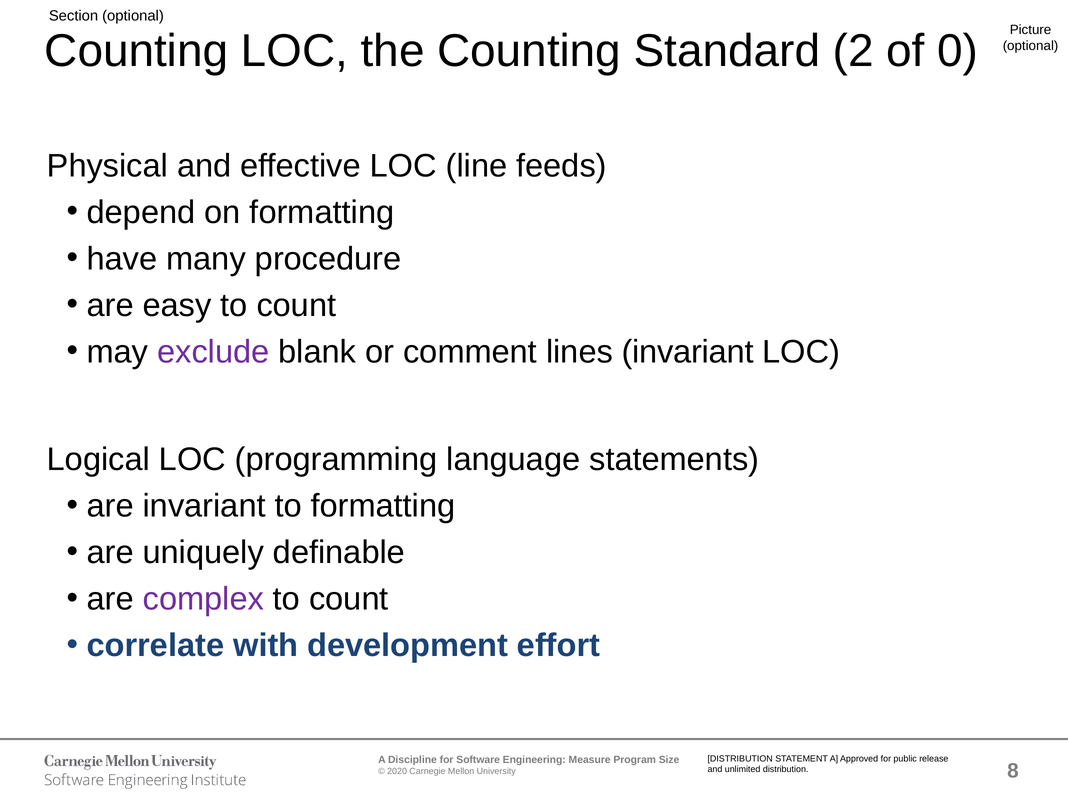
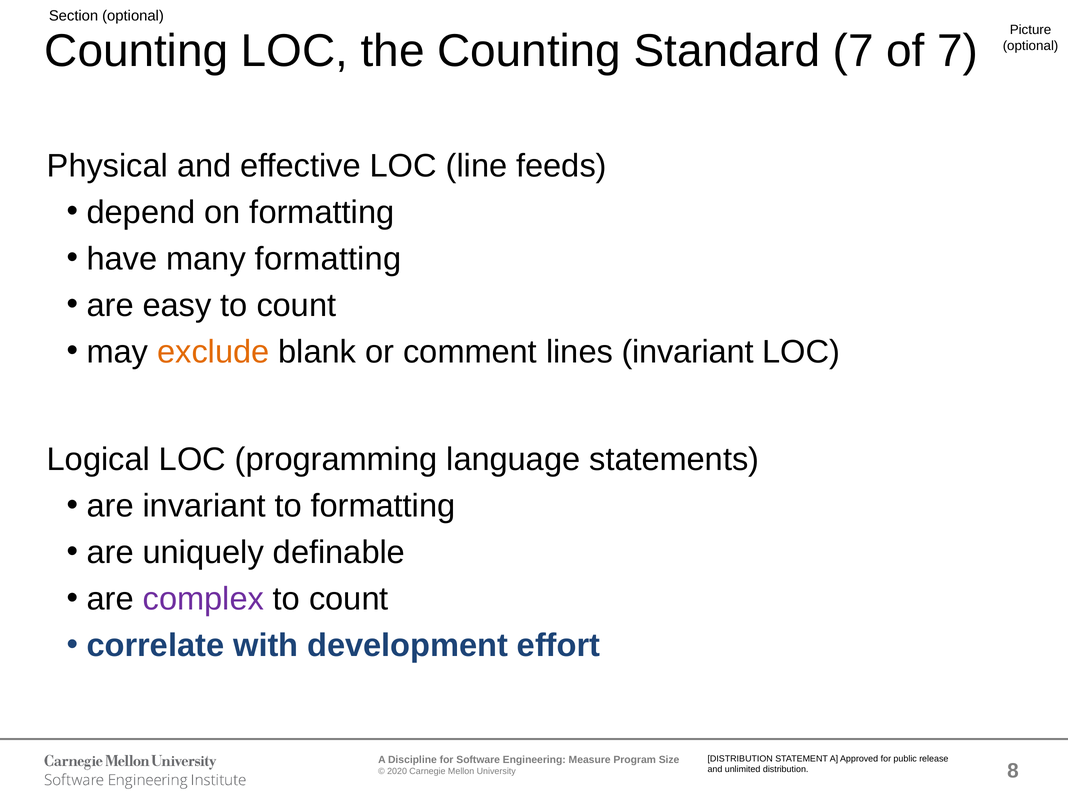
Standard 2: 2 -> 7 (853, 51)
of 0: 0 -> 7 (958, 51)
many procedure: procedure -> formatting (328, 259)
exclude colour: purple -> orange (213, 352)
